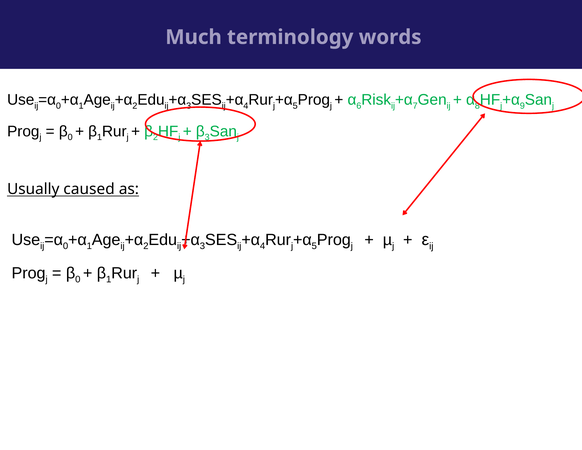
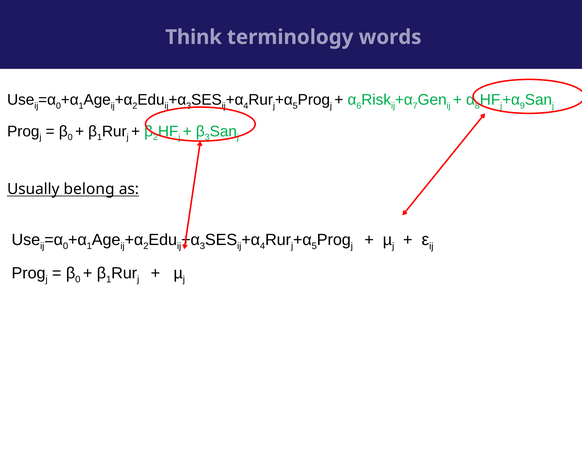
Much: Much -> Think (194, 37)
caused: caused -> belong (89, 189)
